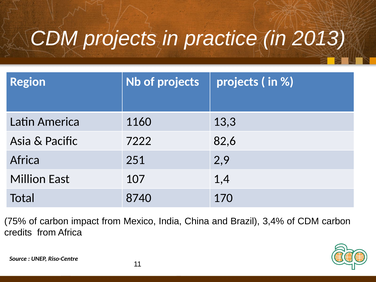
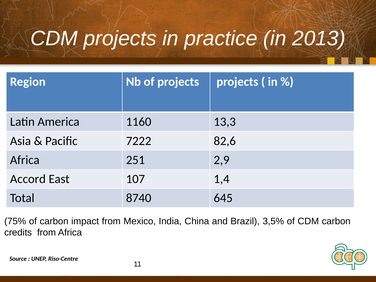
Million: Million -> Accord (28, 179)
170: 170 -> 645 (223, 198)
3,4%: 3,4% -> 3,5% (273, 221)
